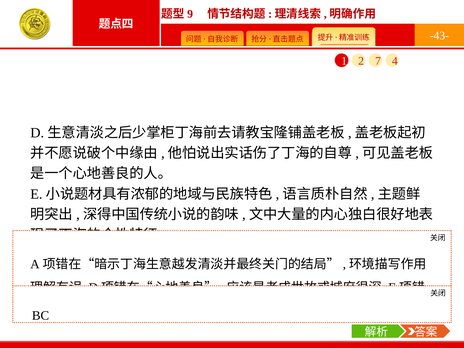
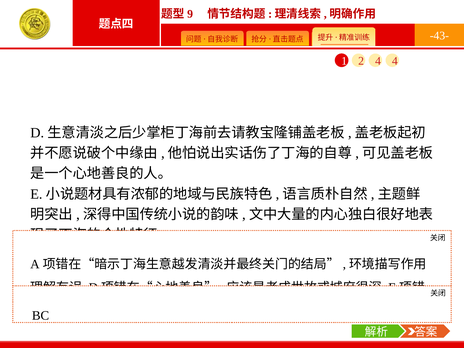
2 7: 7 -> 4 (378, 61)
